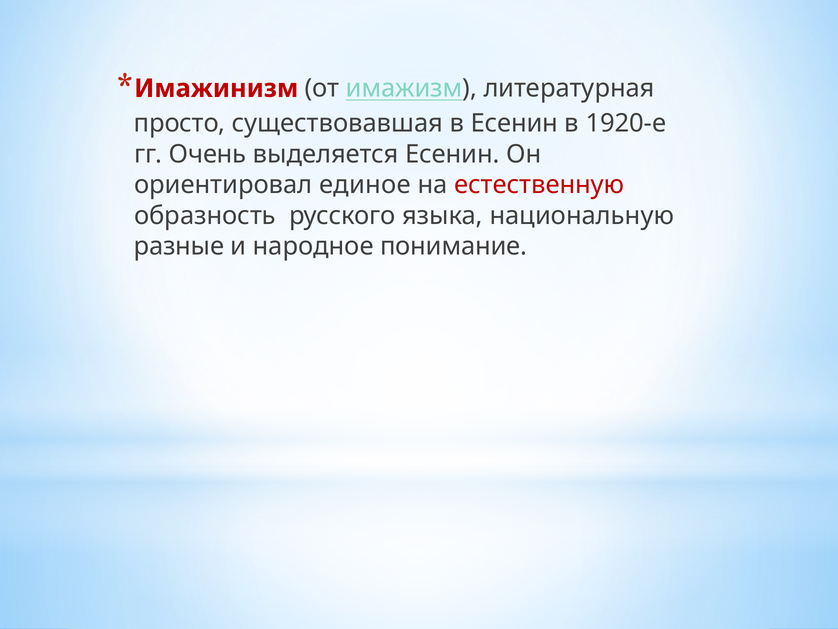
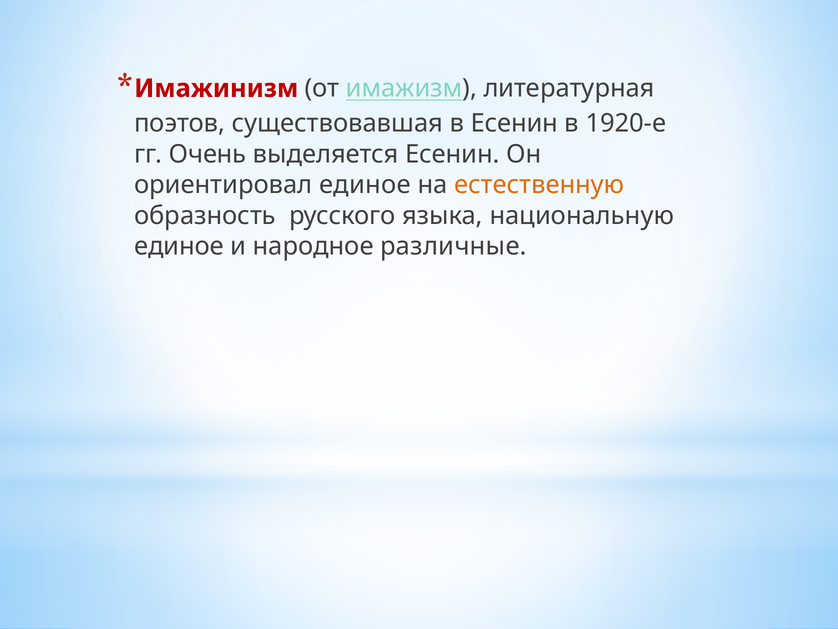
просто: просто -> поэтов (180, 123)
естественную colour: red -> orange (539, 185)
разные: разные -> единое (179, 246)
понимание: понимание -> различные (453, 246)
